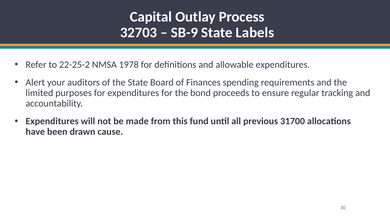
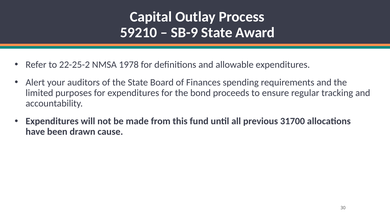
32703: 32703 -> 59210 (139, 33)
Labels: Labels -> Award (255, 33)
